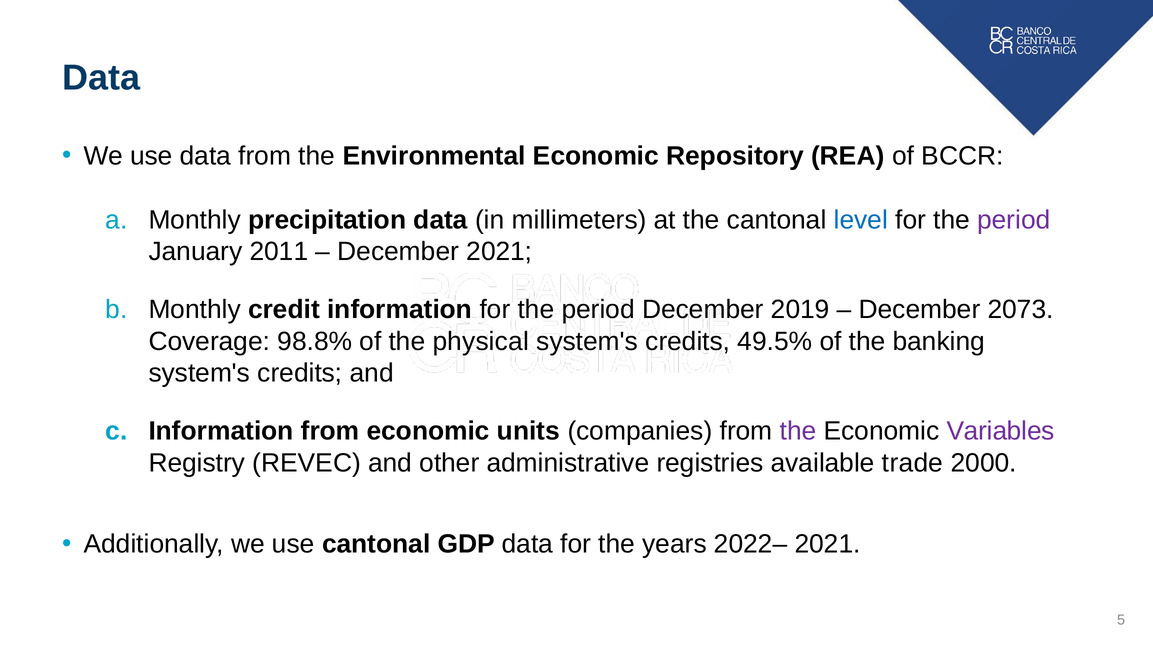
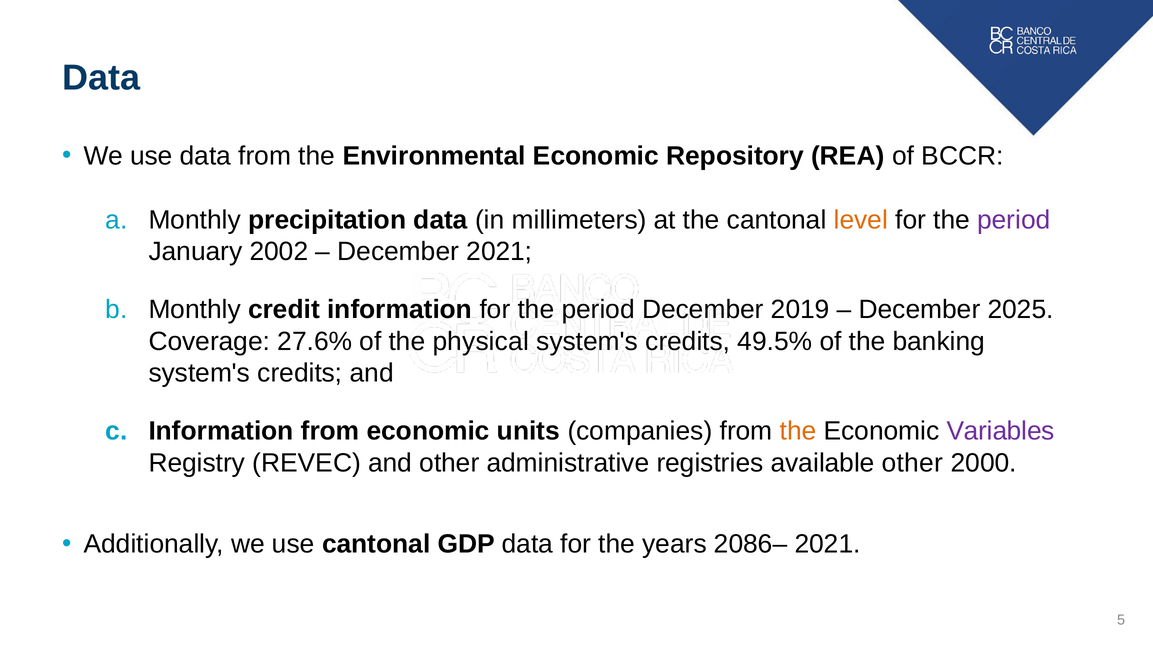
level colour: blue -> orange (861, 220)
2011: 2011 -> 2002 (279, 252)
2073: 2073 -> 2025 (1021, 310)
98.8%: 98.8% -> 27.6% (315, 341)
the colour: purple -> orange (798, 431)
available trade: trade -> other (913, 462)
2022–: 2022– -> 2086– (751, 544)
